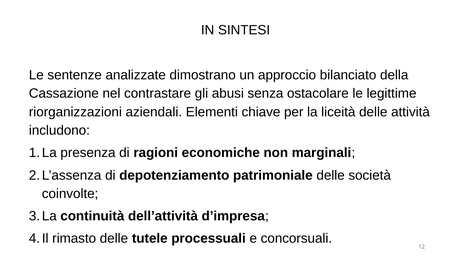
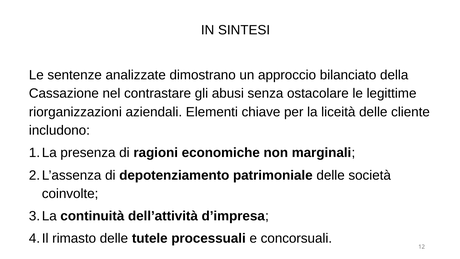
attività: attività -> cliente (411, 112)
